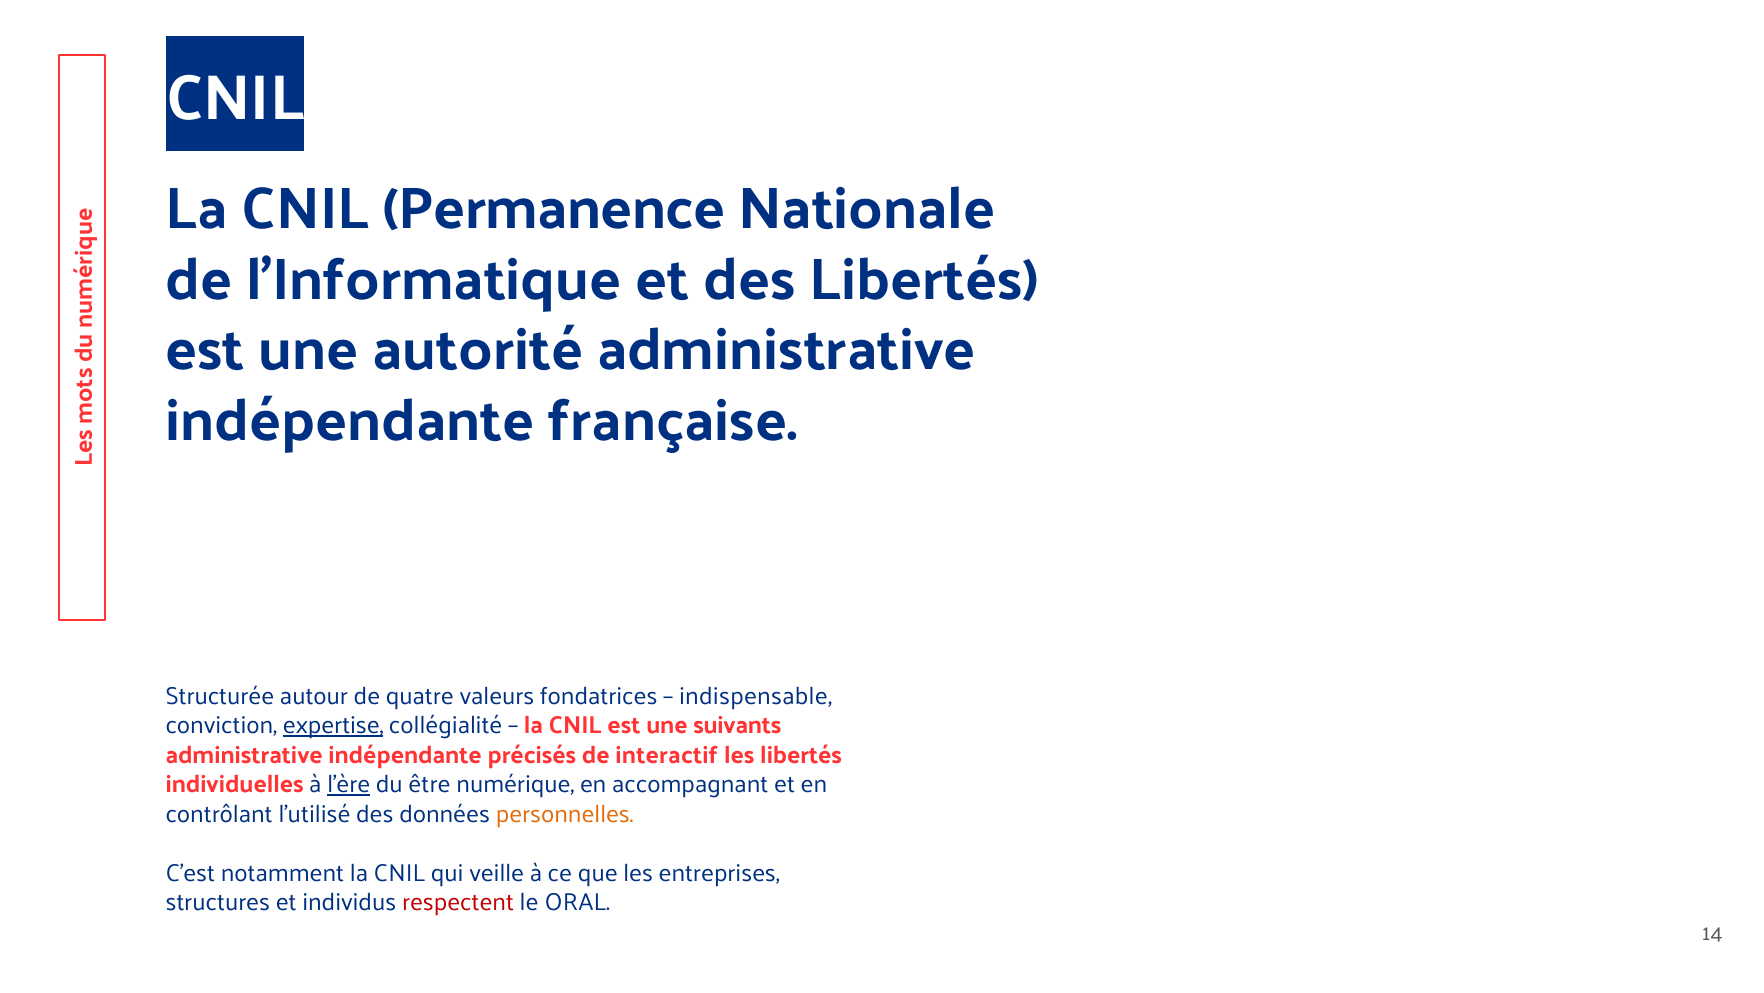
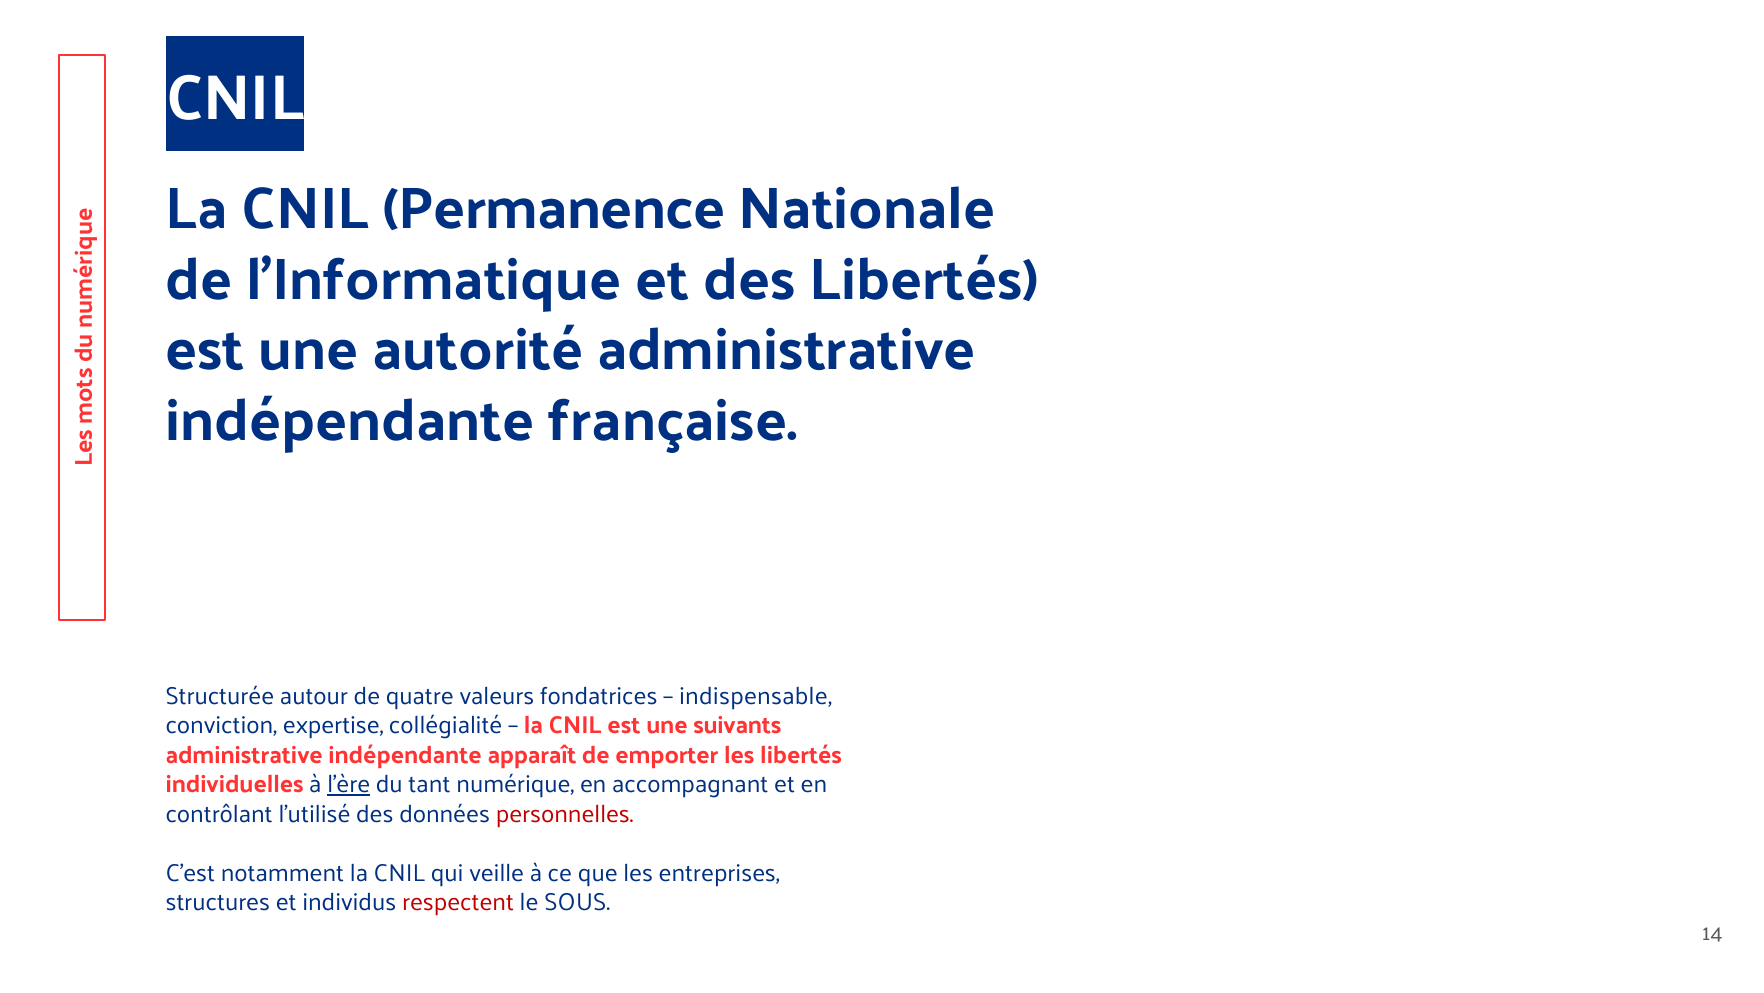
expertise underline: present -> none (333, 725)
précisés: précisés -> apparaît (532, 755)
interactif: interactif -> emporter (667, 755)
être: être -> tant (430, 784)
personnelles colour: orange -> red (565, 813)
ORAL: ORAL -> SOUS (577, 902)
